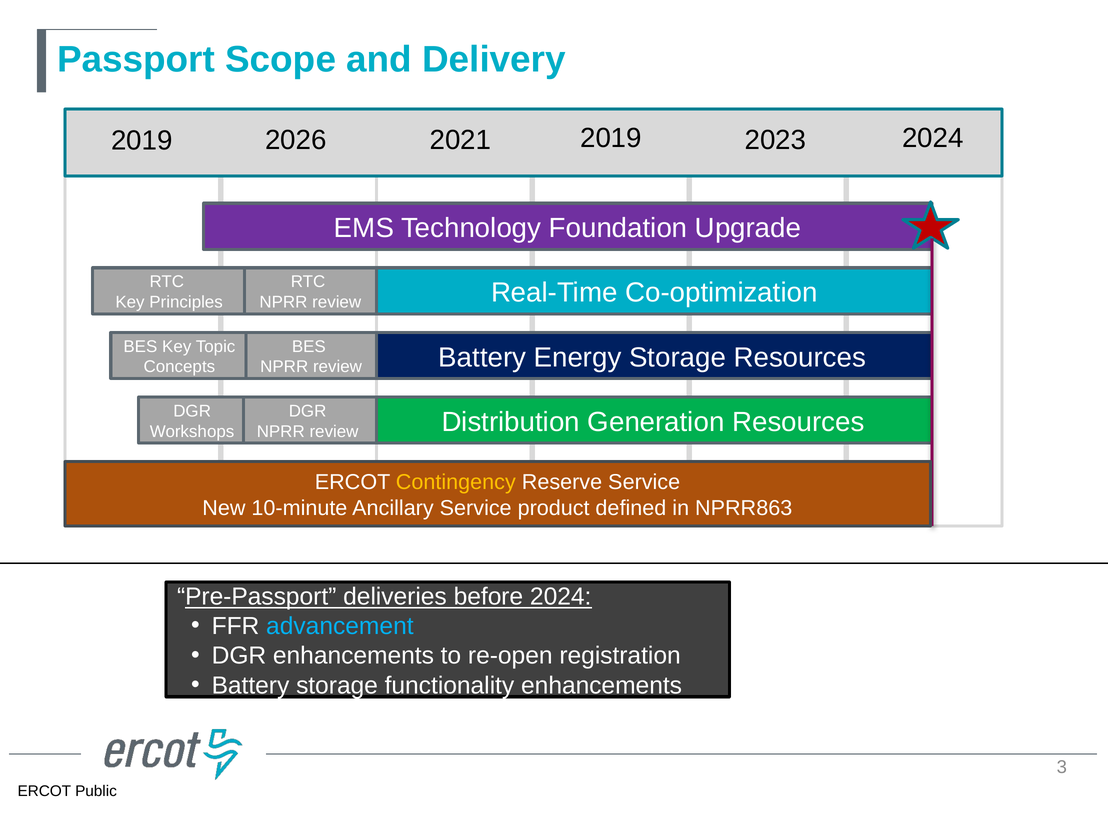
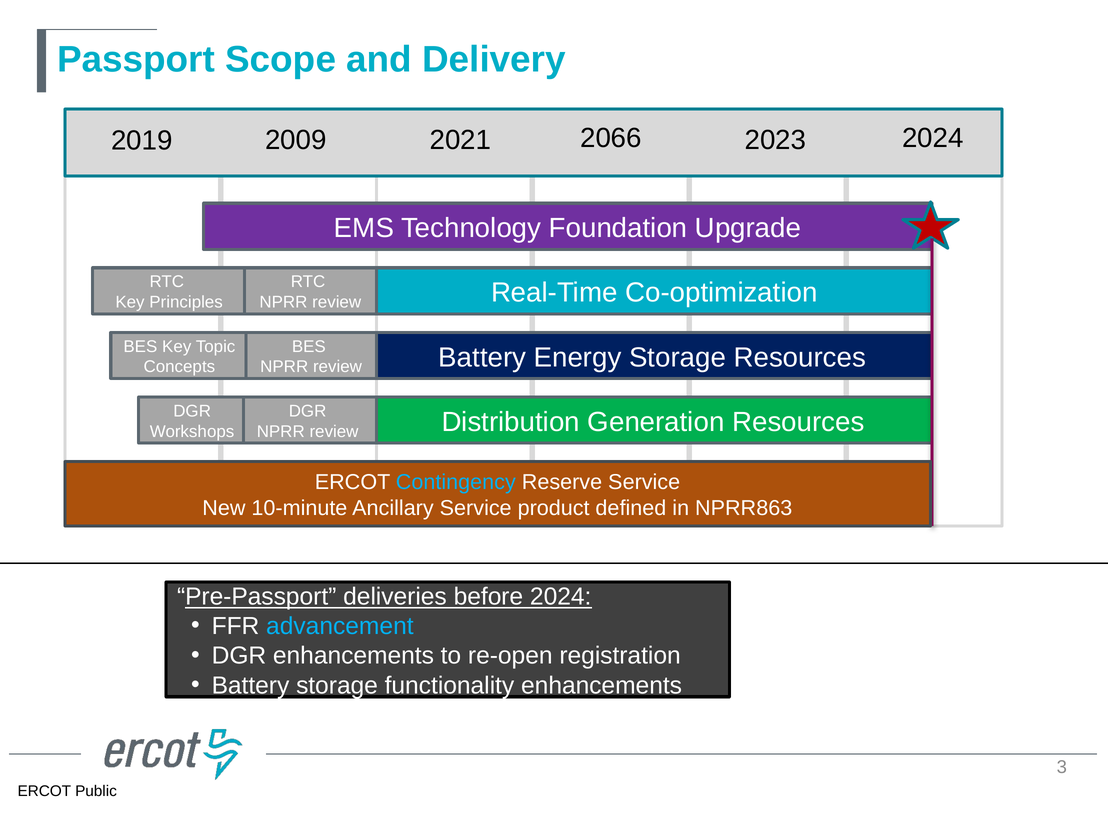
2021 2019: 2019 -> 2066 (611, 138)
2026: 2026 -> 2009 (296, 140)
Contingency colour: yellow -> light blue (456, 482)
